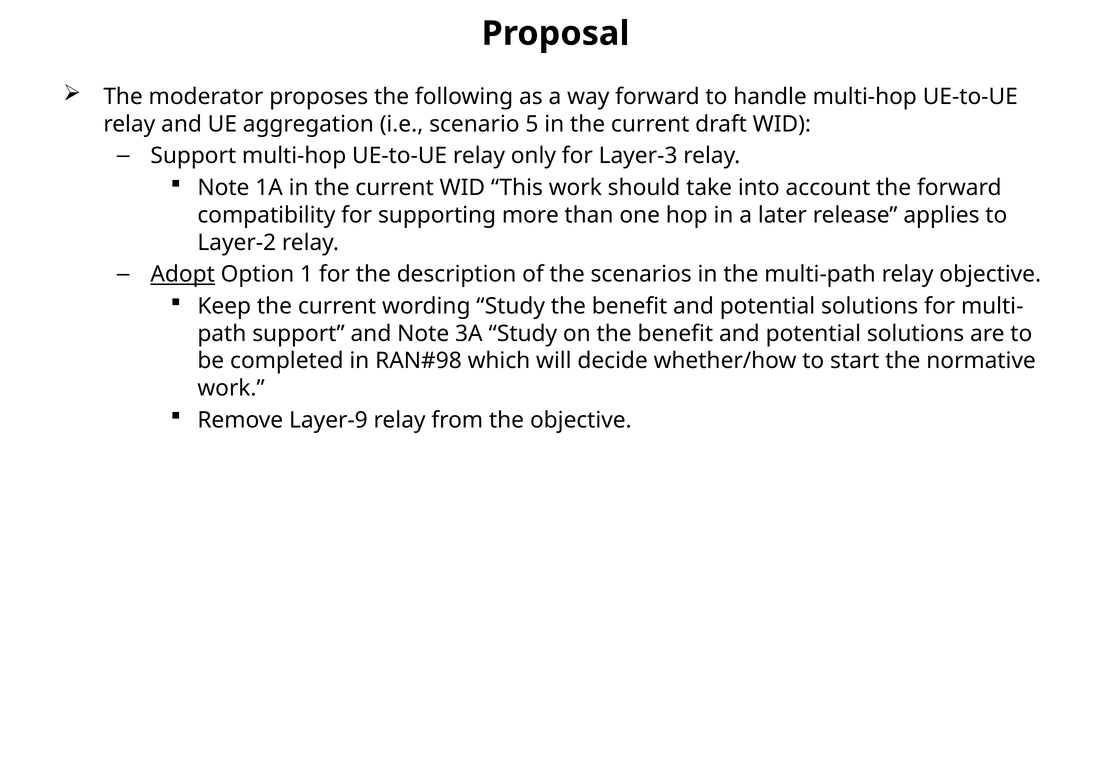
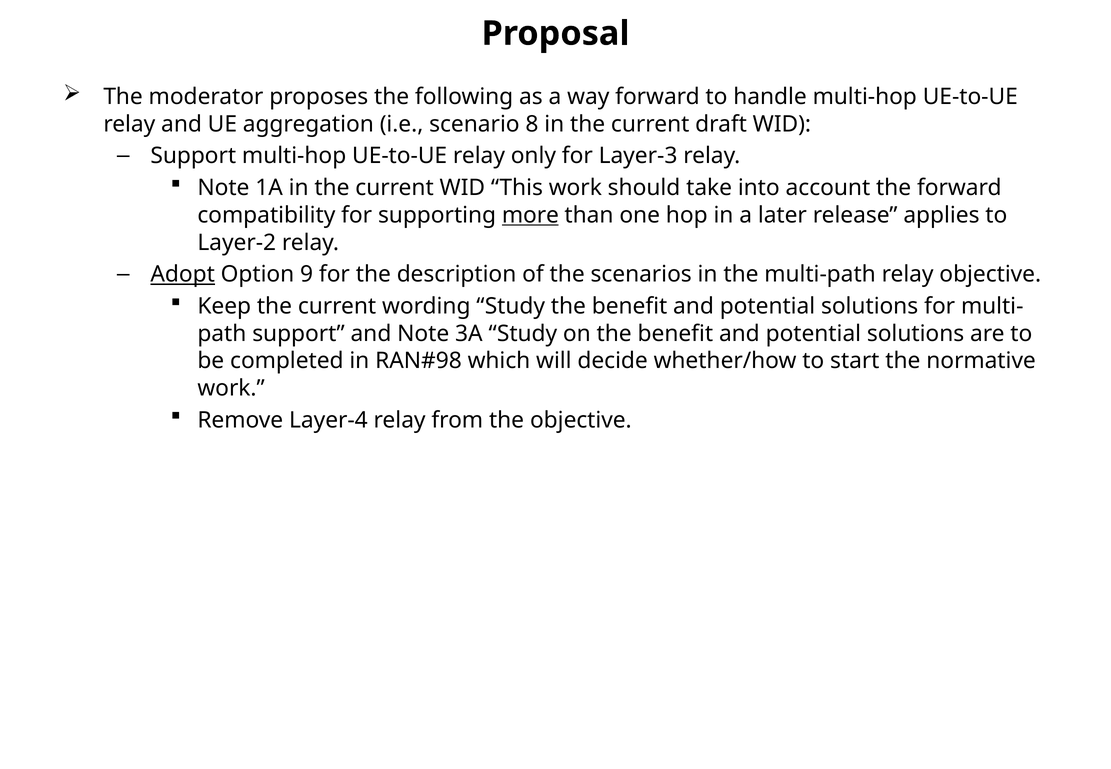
5: 5 -> 8 (532, 124)
more underline: none -> present (530, 215)
1: 1 -> 9 (307, 274)
Layer-9: Layer-9 -> Layer-4 (328, 420)
